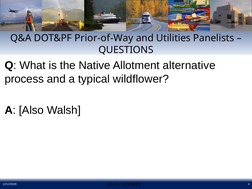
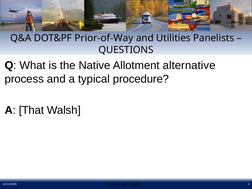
wildflower: wildflower -> procedure (141, 79)
Also: Also -> That (31, 110)
